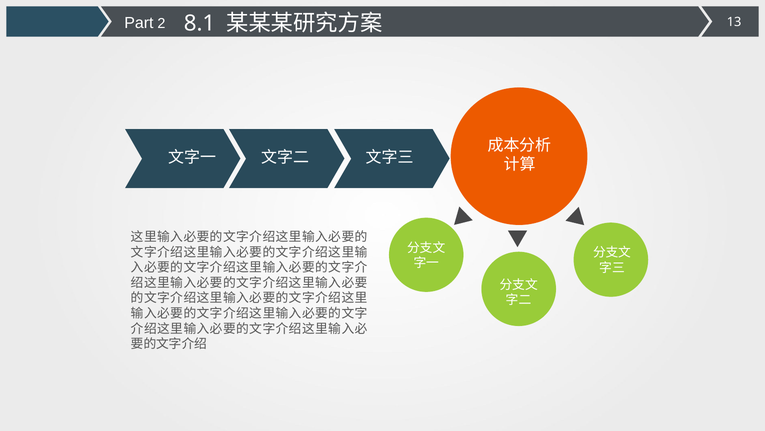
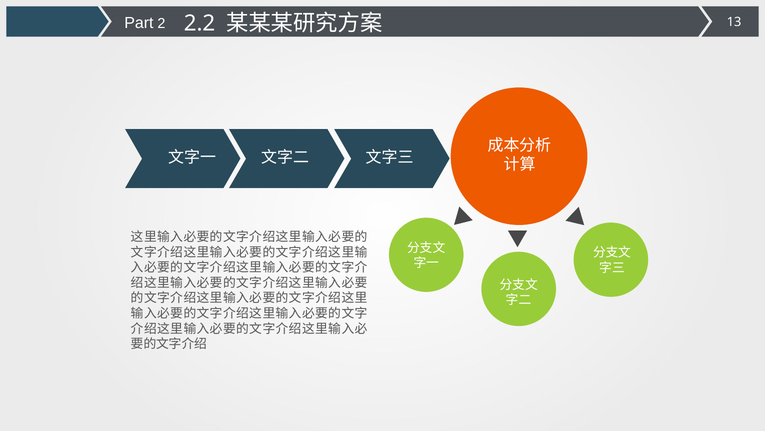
8.1: 8.1 -> 2.2 (200, 23)
